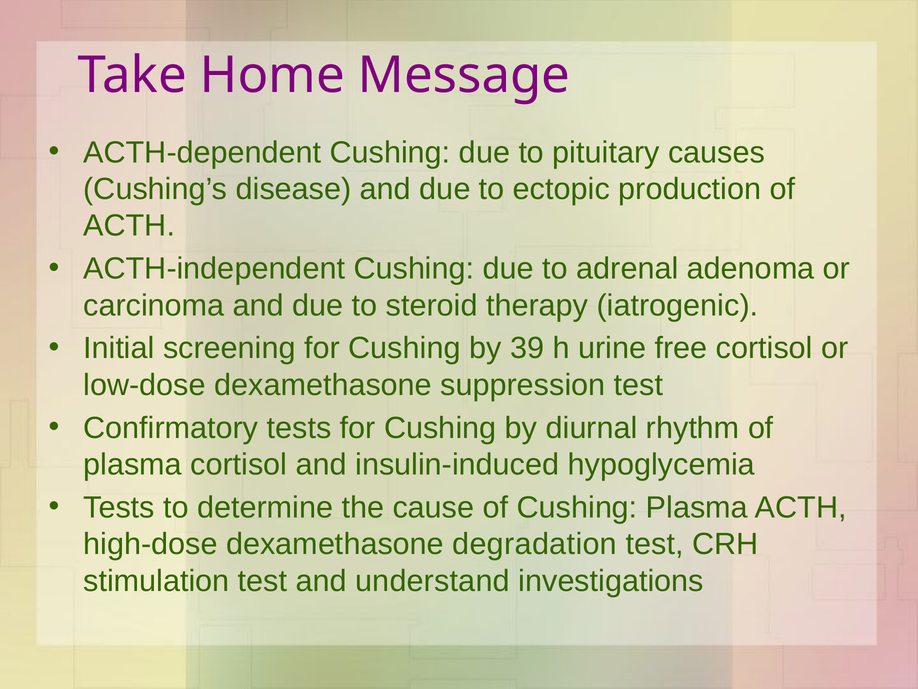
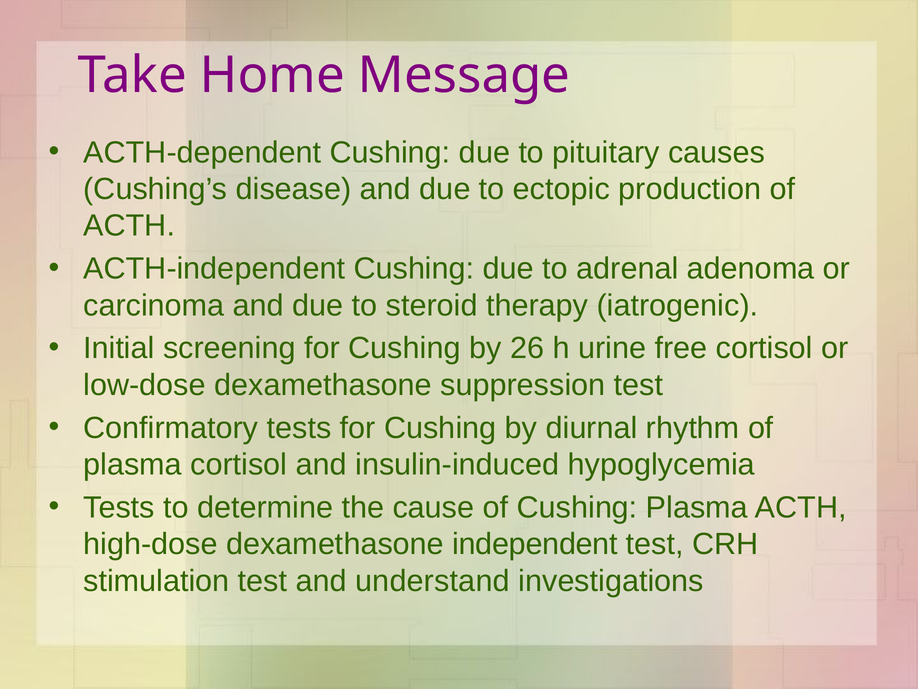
39: 39 -> 26 (527, 348)
degradation: degradation -> independent (535, 544)
